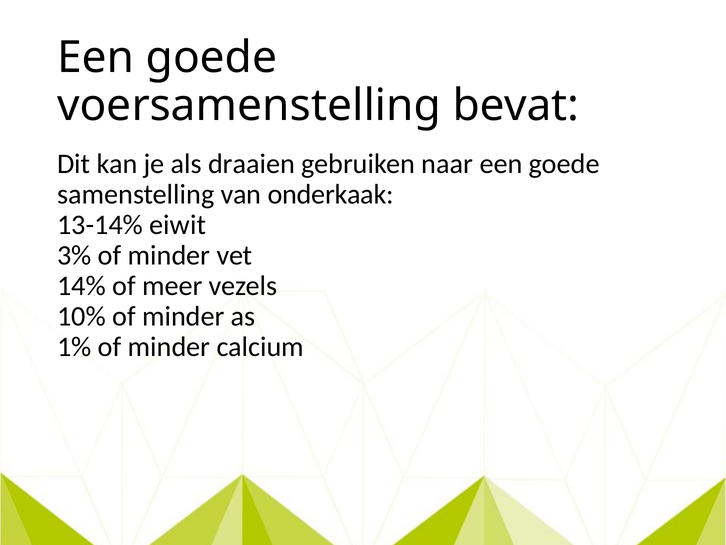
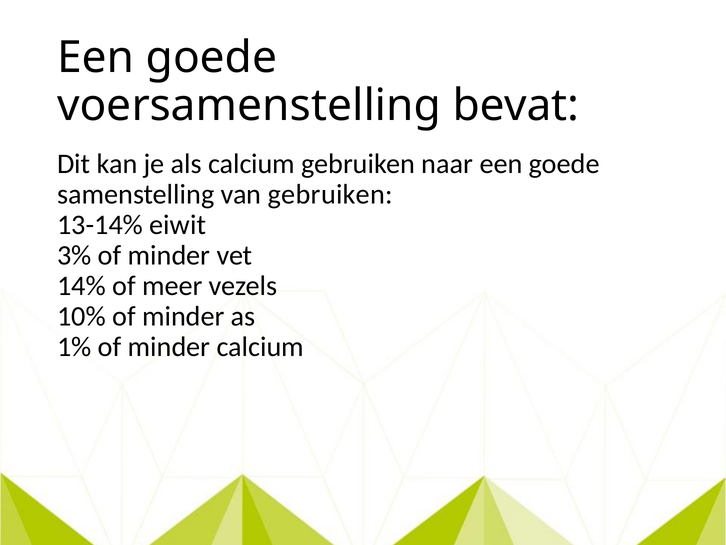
als draaien: draaien -> calcium (252, 164)
van onderkaak: onderkaak -> gebruiken (330, 194)
